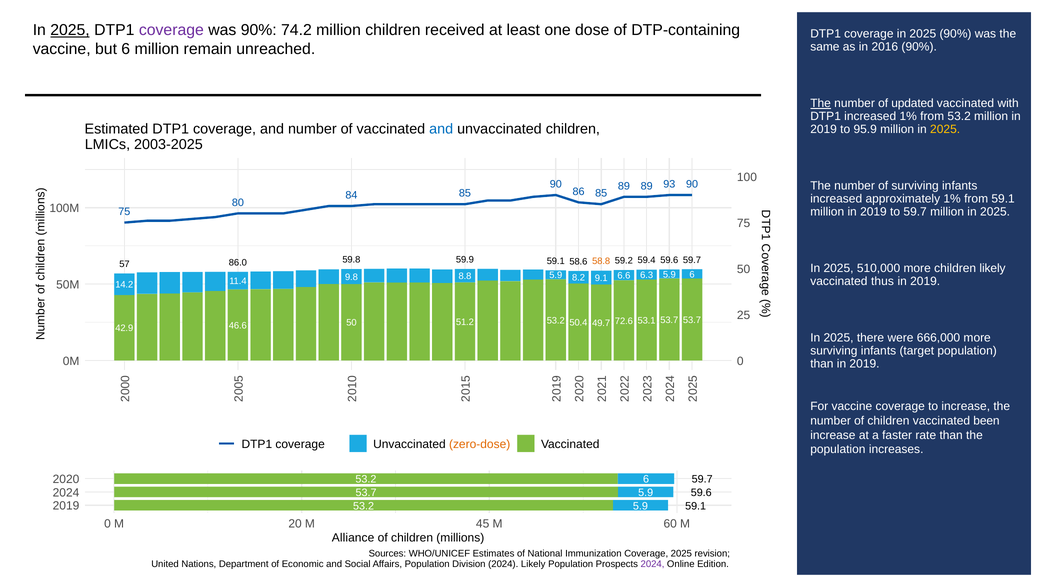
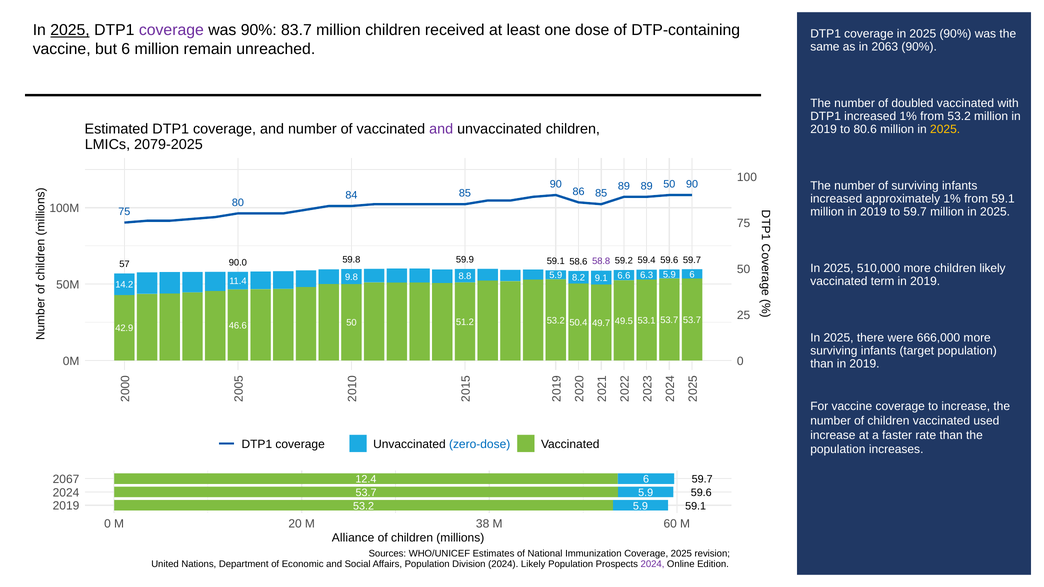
74.2: 74.2 -> 83.7 (296, 30)
2016: 2016 -> 2063 (885, 47)
The underline: present -> none (821, 103)
updated: updated -> doubled (912, 103)
and colour: blue -> purple (441, 129)
95.9: 95.9 -> 80.6 (865, 129)
2003-2025: 2003-2025 -> 2079-2025 (168, 145)
89 93: 93 -> 50 (669, 184)
86.0: 86.0 -> 90.0 (238, 263)
58.8 colour: orange -> purple (601, 261)
thus: thus -> term (883, 281)
72.6: 72.6 -> 49.5 (624, 321)
been: been -> used (986, 421)
zero-dose colour: orange -> blue (480, 444)
2020: 2020 -> 2067 (66, 480)
53.2: 53.2 -> 12.4 (366, 480)
45: 45 -> 38 (483, 524)
